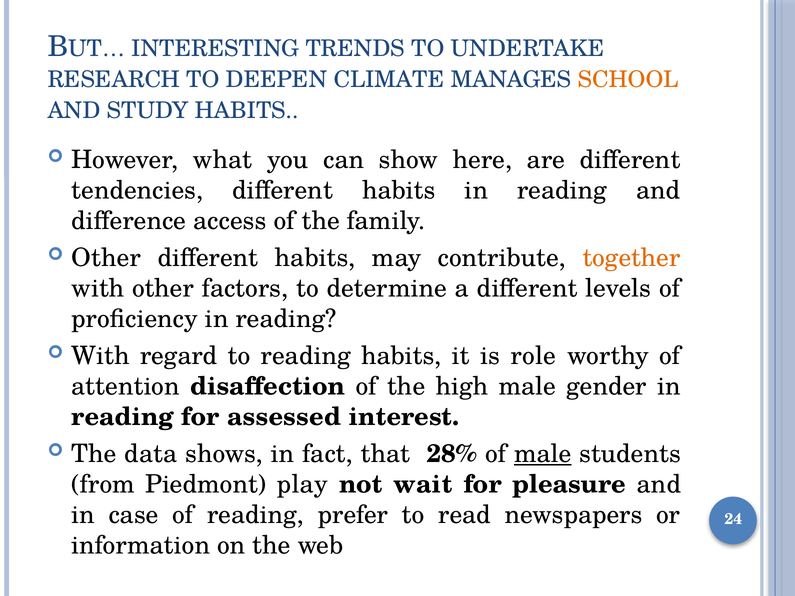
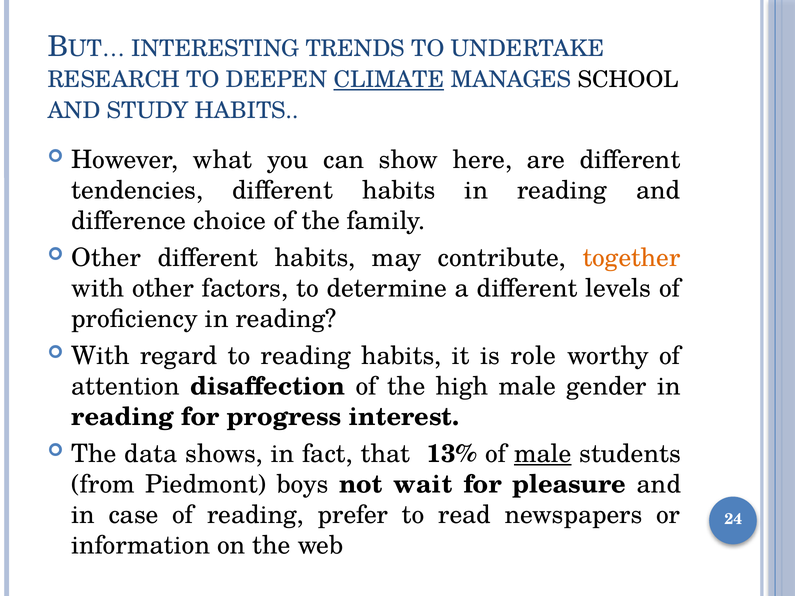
CLIMATE underline: none -> present (389, 80)
SCHOOL colour: orange -> black (628, 80)
access: access -> choice (230, 221)
assessed: assessed -> progress (284, 417)
28%: 28% -> 13% (452, 454)
play: play -> boys (303, 484)
